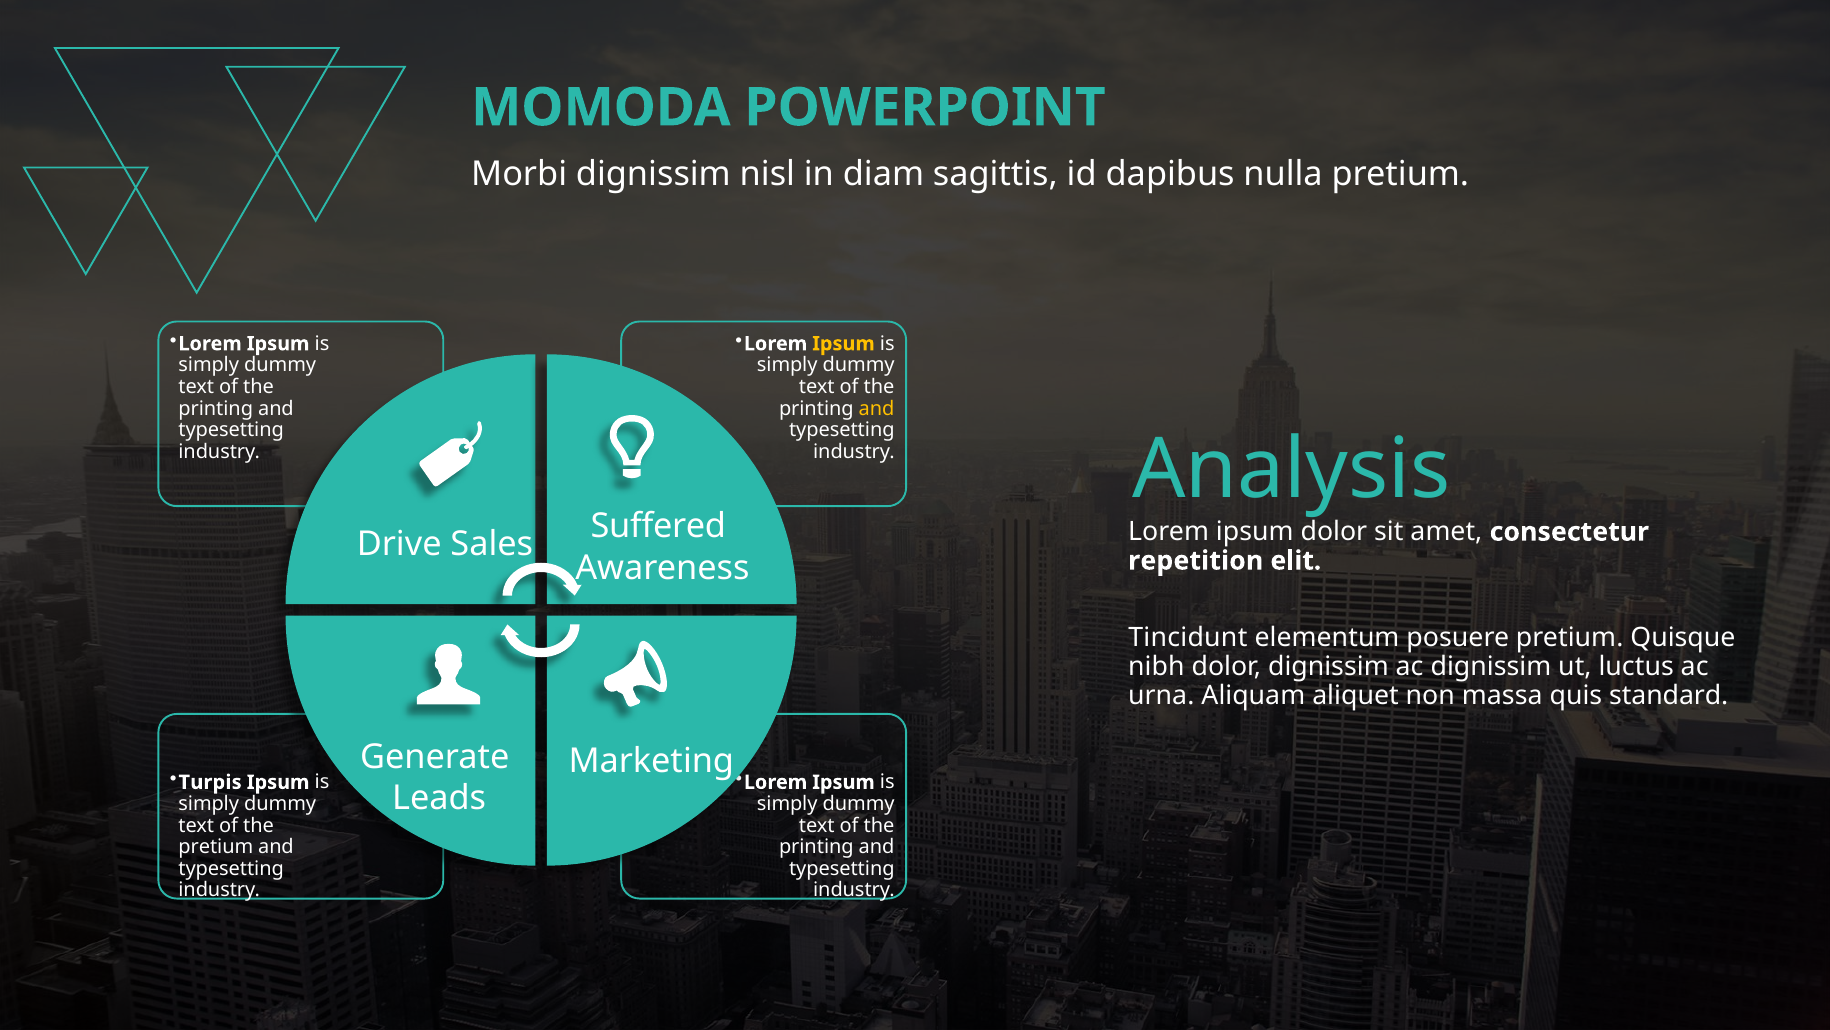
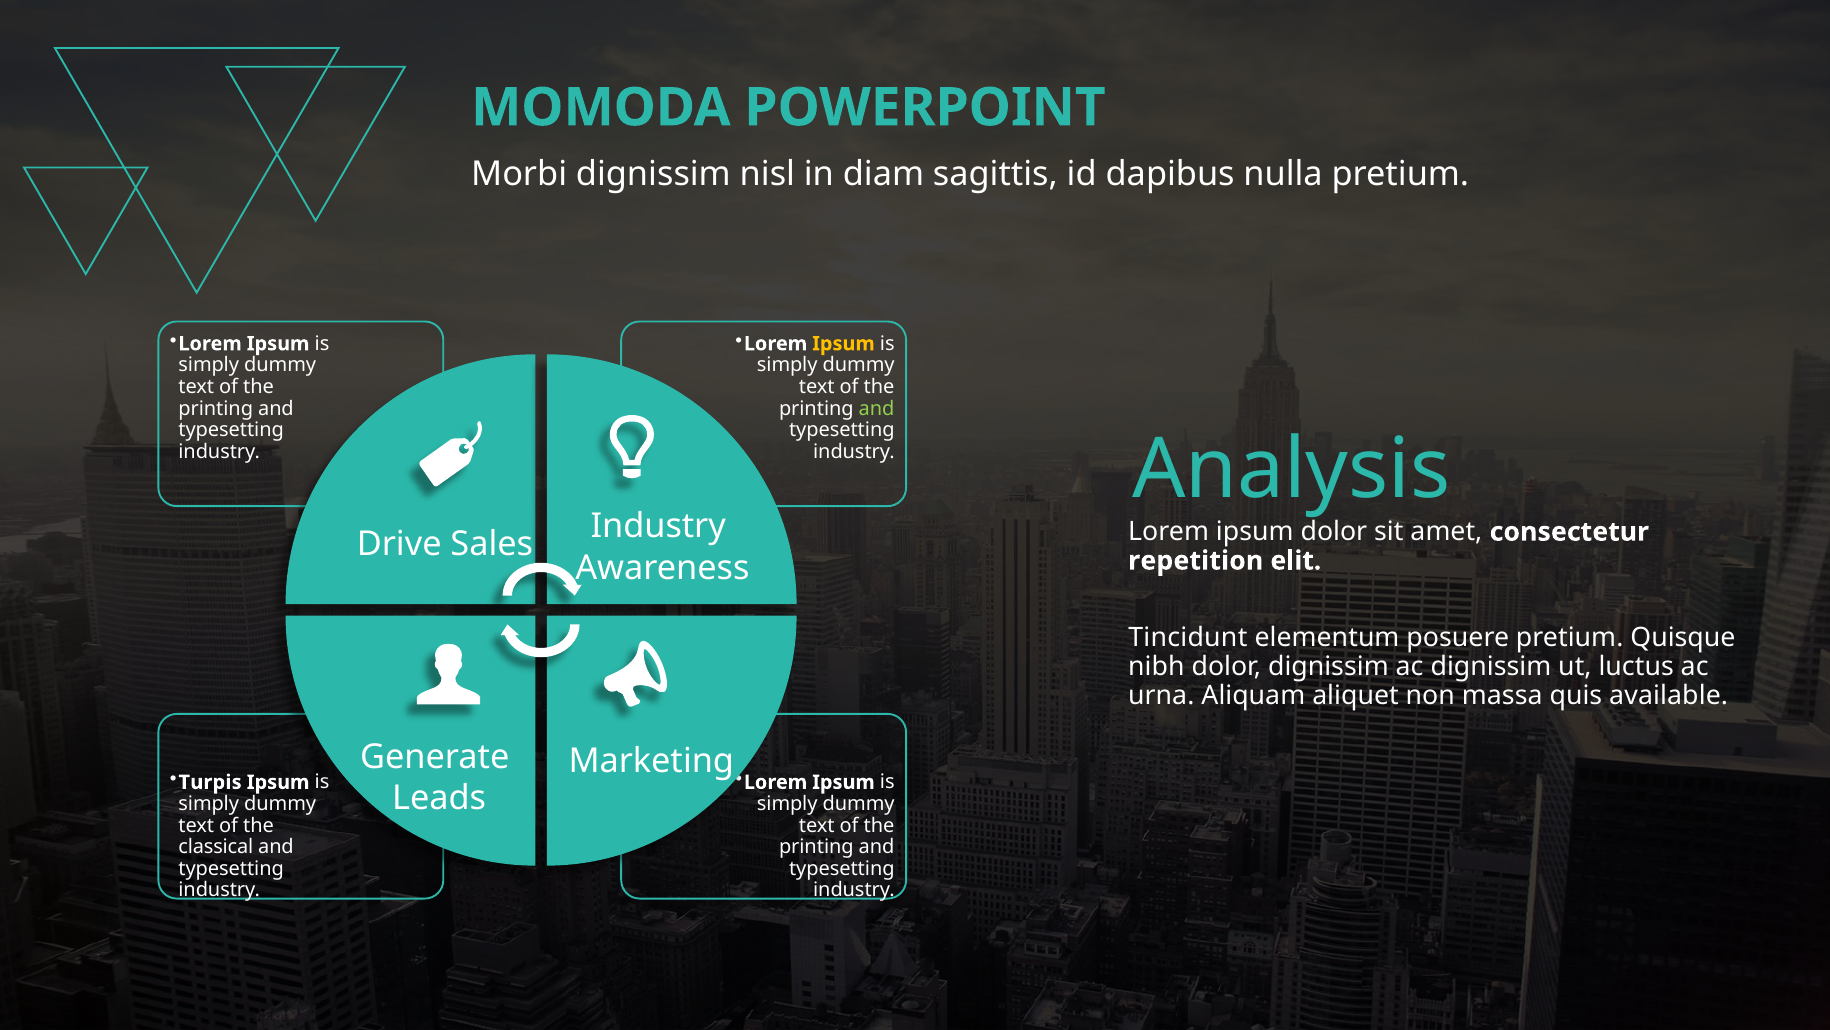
and colour: yellow -> light green (877, 408)
Suffered: Suffered -> Industry (658, 526)
standard: standard -> available (1669, 695)
pretium: pretium -> classical (216, 847)
